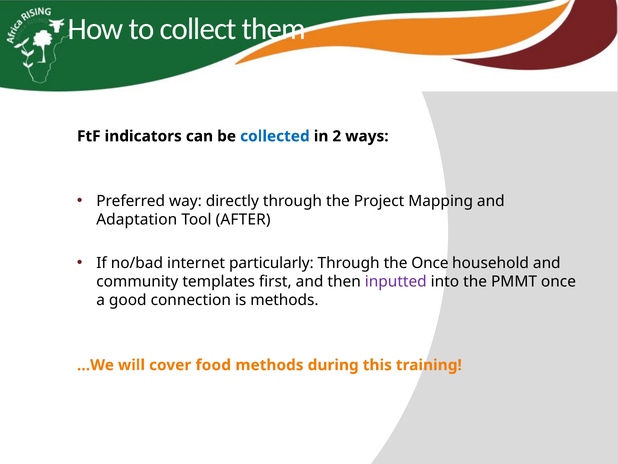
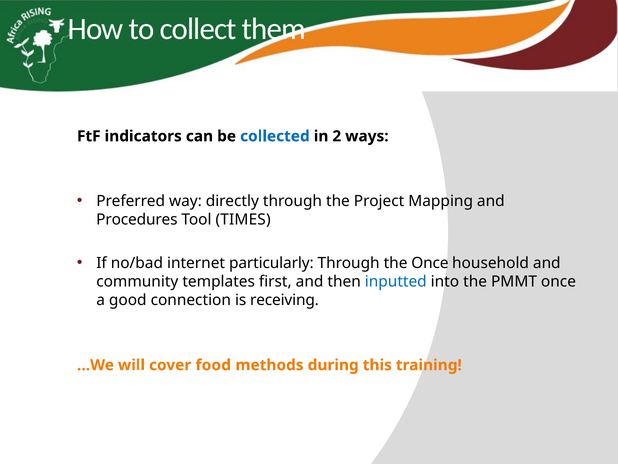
Adaptation: Adaptation -> Procedures (137, 220)
AFTER: AFTER -> TIMES (243, 220)
inputted colour: purple -> blue (396, 281)
is methods: methods -> receiving (284, 300)
